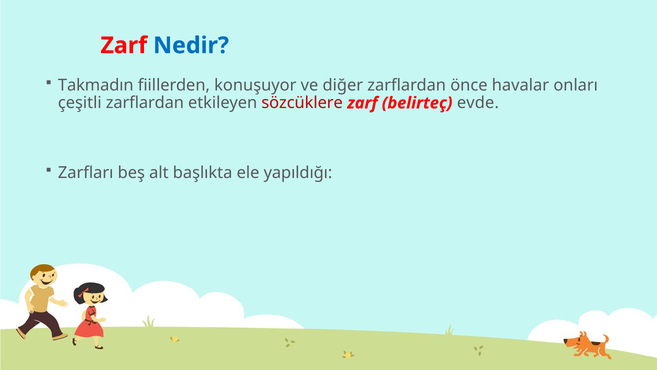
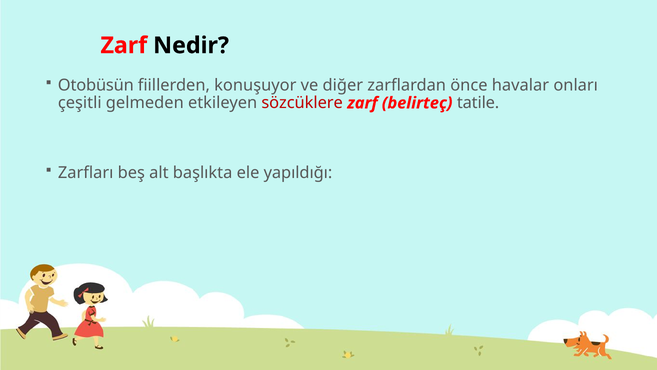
Nedir colour: blue -> black (191, 45)
Takmadın: Takmadın -> Otobüsün (96, 85)
çeşitli zarflardan: zarflardan -> gelmeden (145, 103)
evde: evde -> tatile (478, 103)
